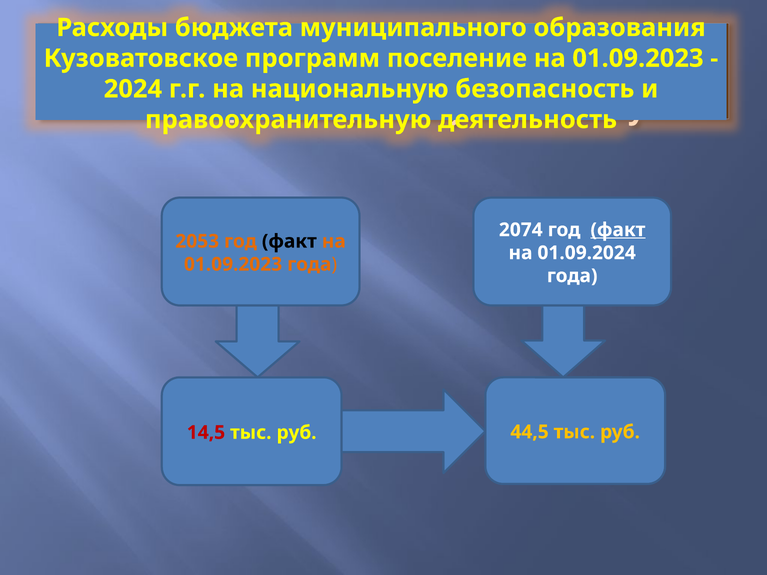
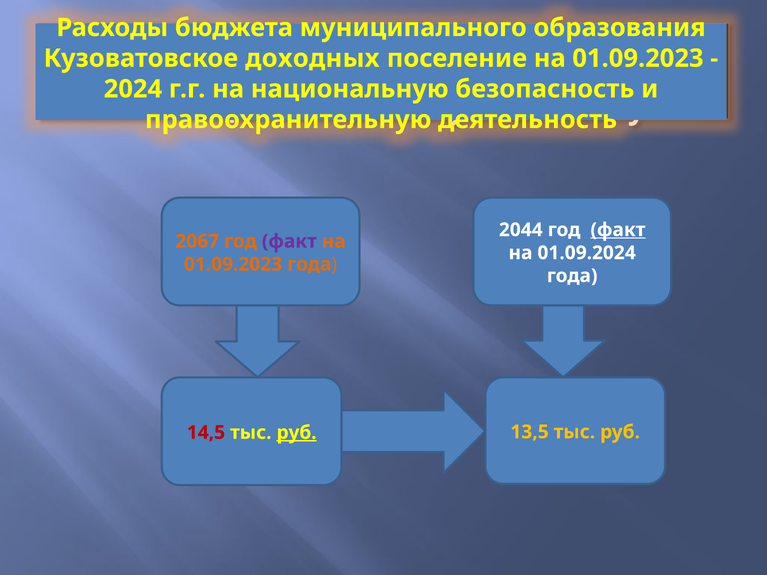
программ: программ -> доходных (312, 58)
2074: 2074 -> 2044 (521, 230)
2053: 2053 -> 2067 (197, 241)
факт colour: black -> purple (289, 241)
44,5: 44,5 -> 13,5 (530, 432)
руб underline: none -> present (297, 433)
